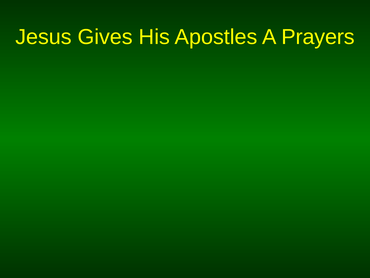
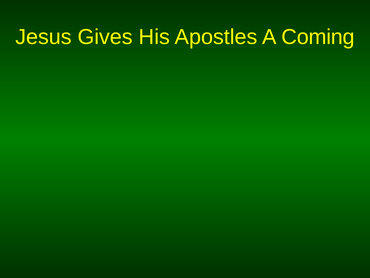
Prayers: Prayers -> Coming (318, 37)
